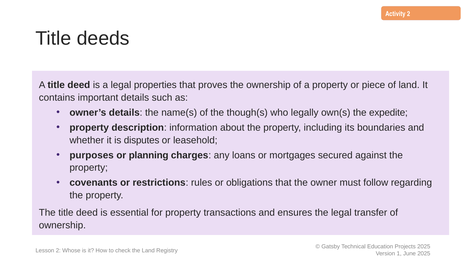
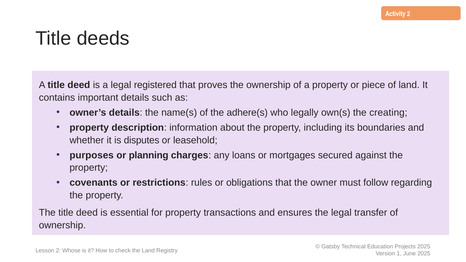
properties: properties -> registered (155, 85)
though(s: though(s -> adhere(s (247, 113)
expedite: expedite -> creating (388, 113)
